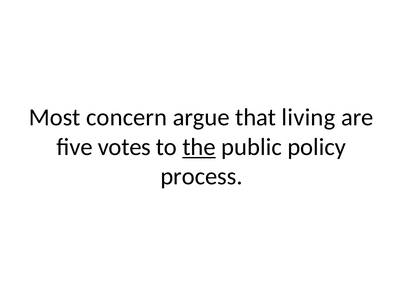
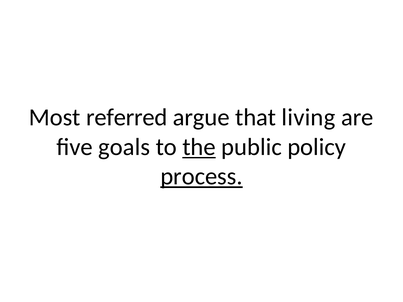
concern: concern -> referred (127, 118)
votes: votes -> goals (124, 147)
process underline: none -> present (201, 177)
